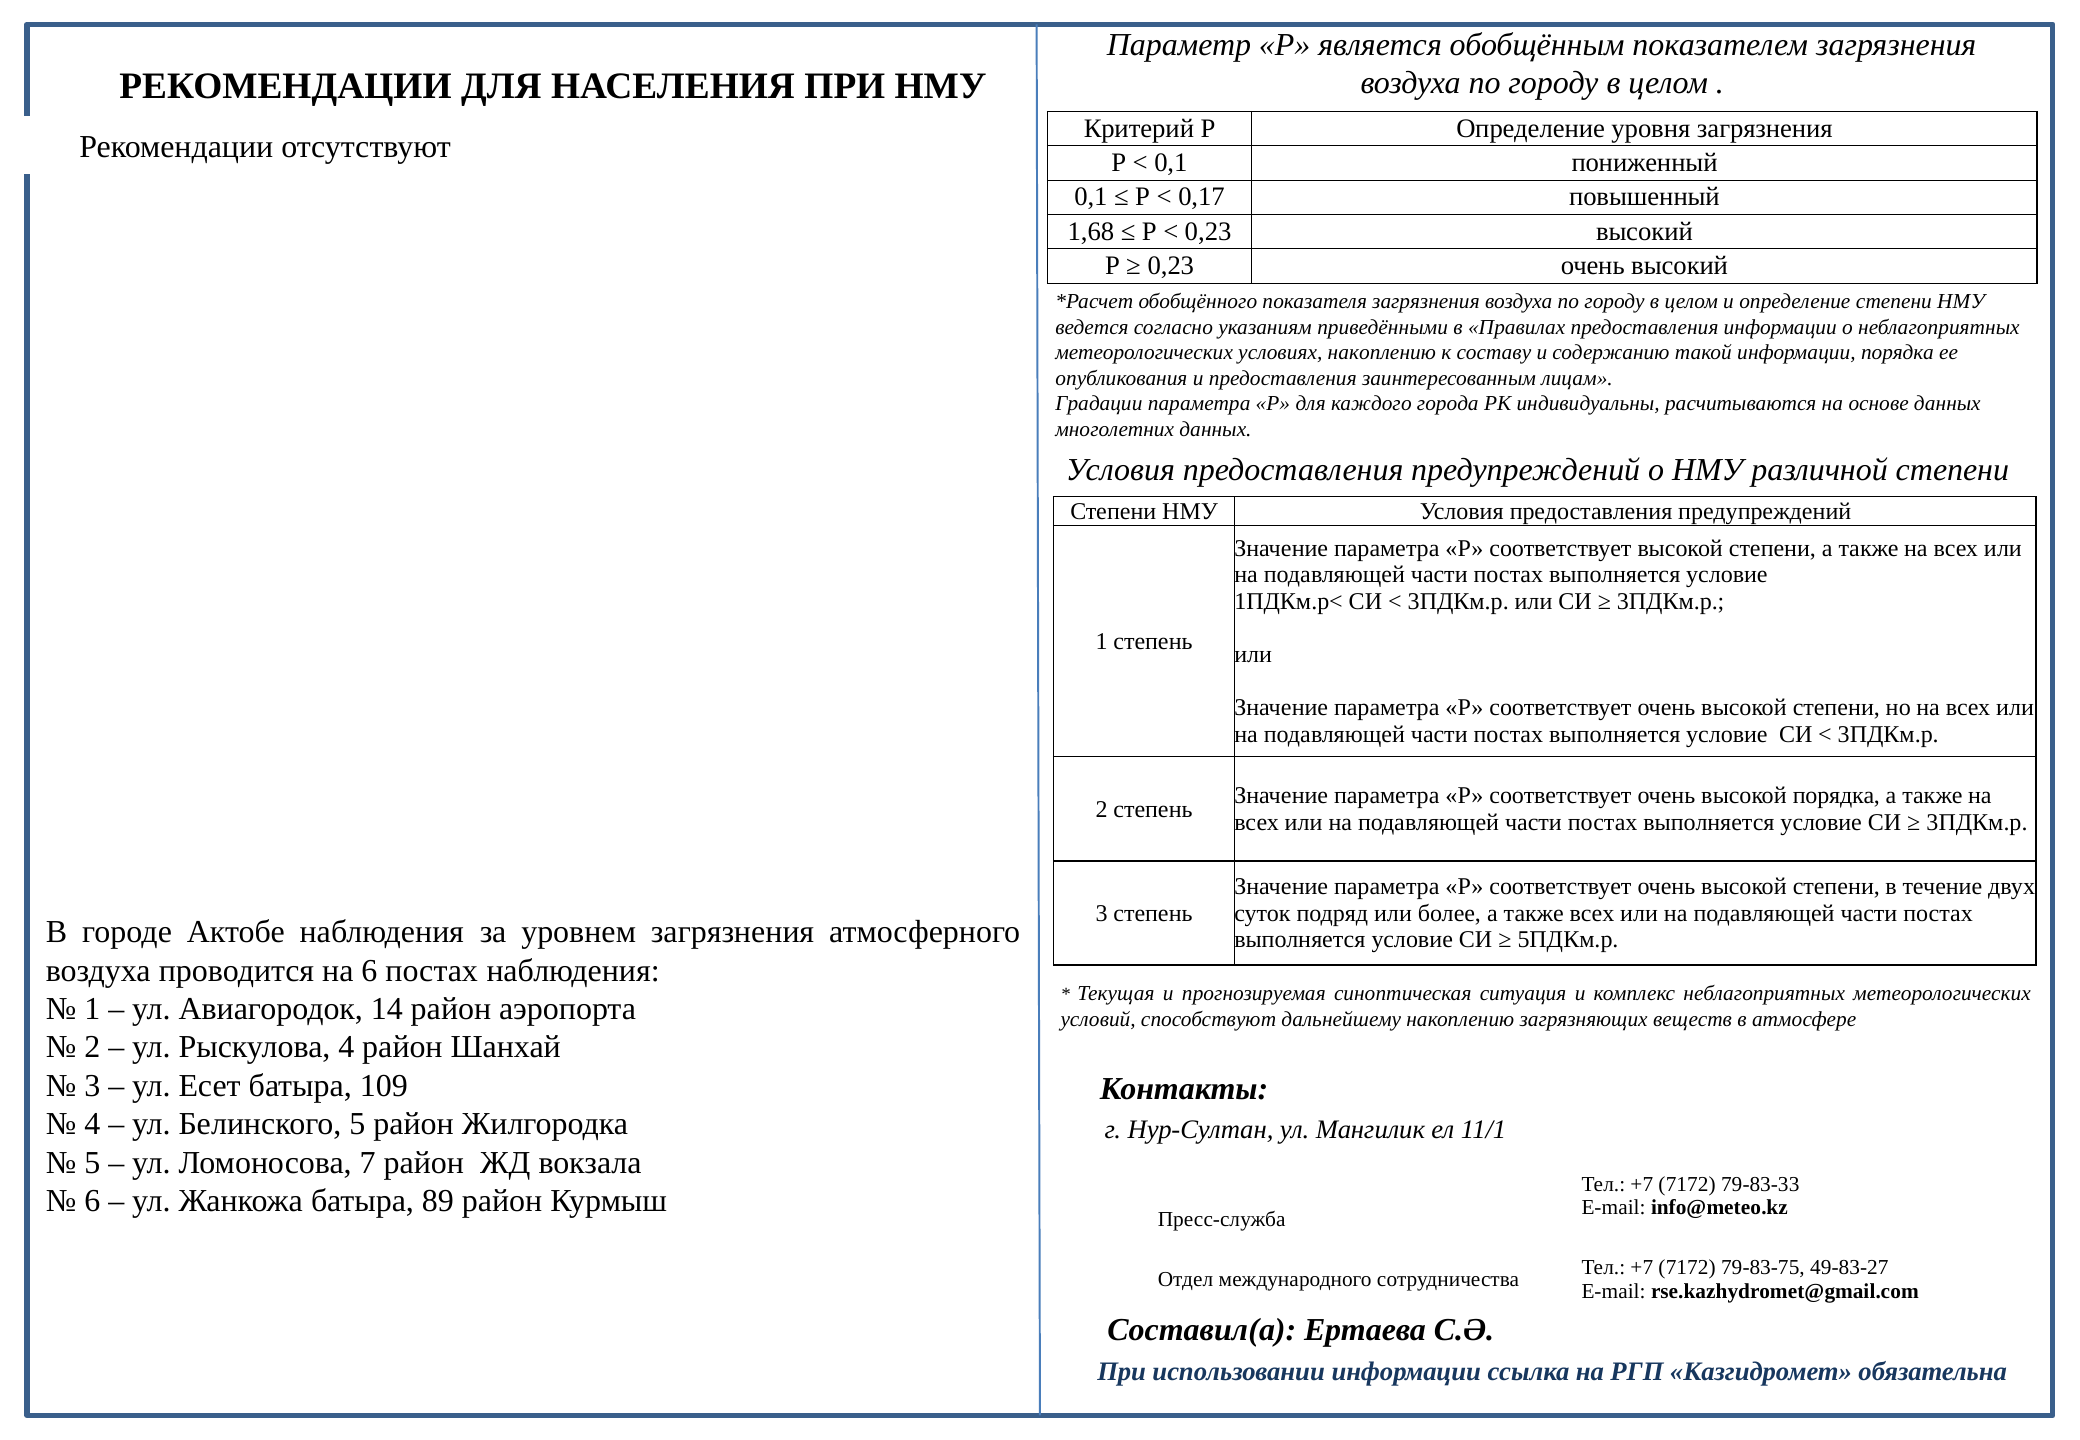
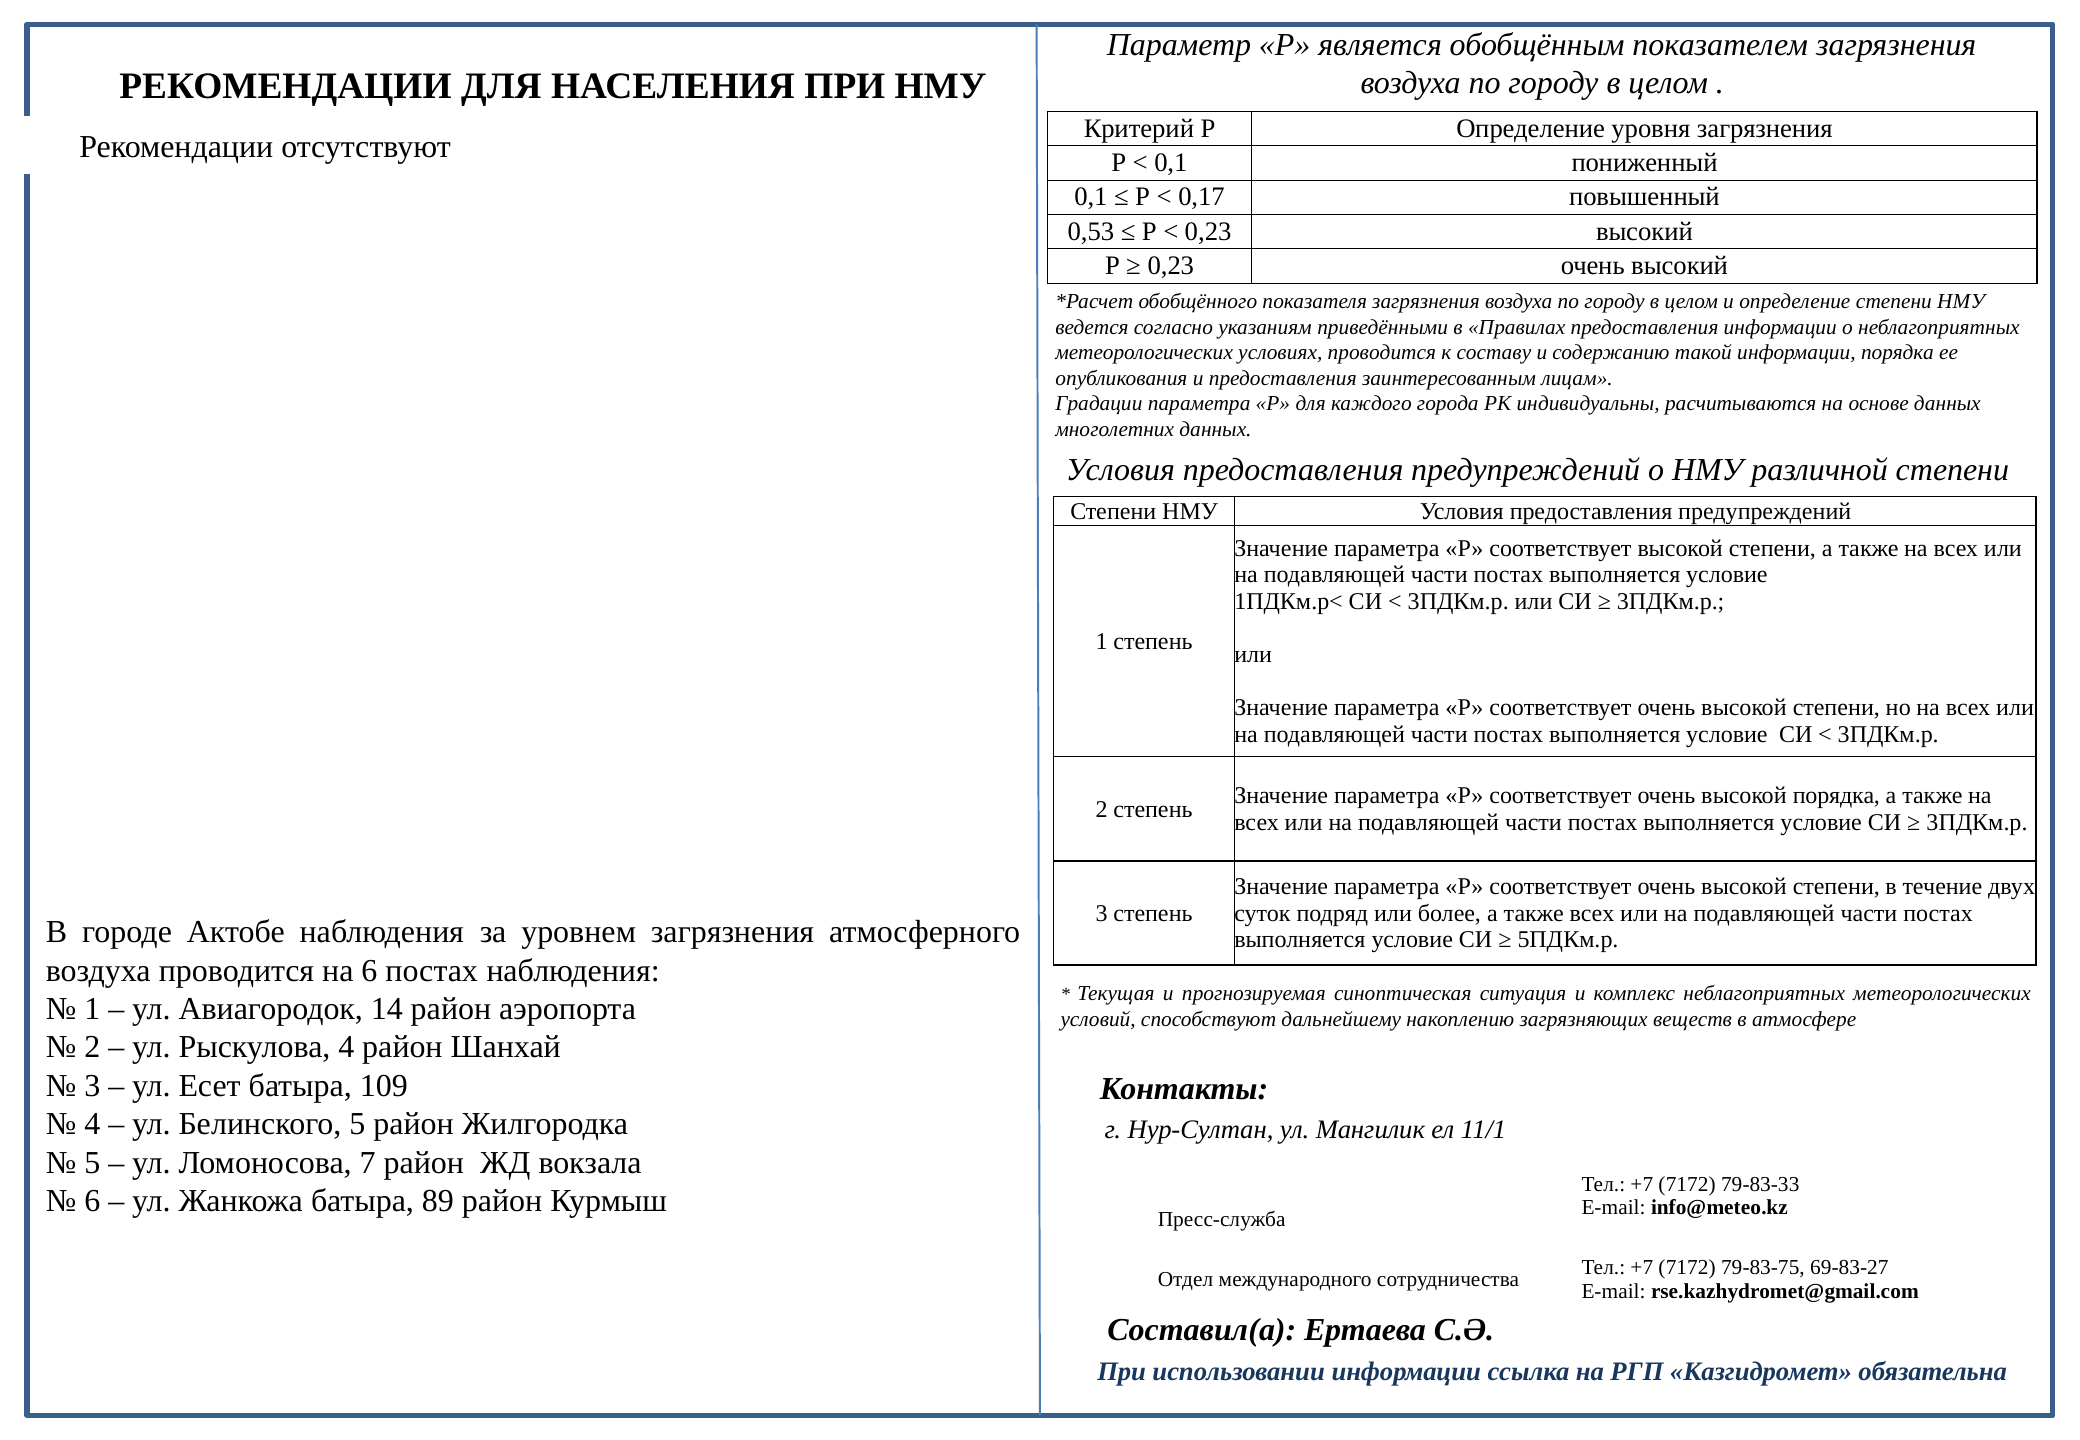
1,68: 1,68 -> 0,53 (1091, 231)
условиях накоплению: накоплению -> проводится (1382, 353)
49-83-27: 49-83-27 -> 69-83-27 (1849, 1267)
